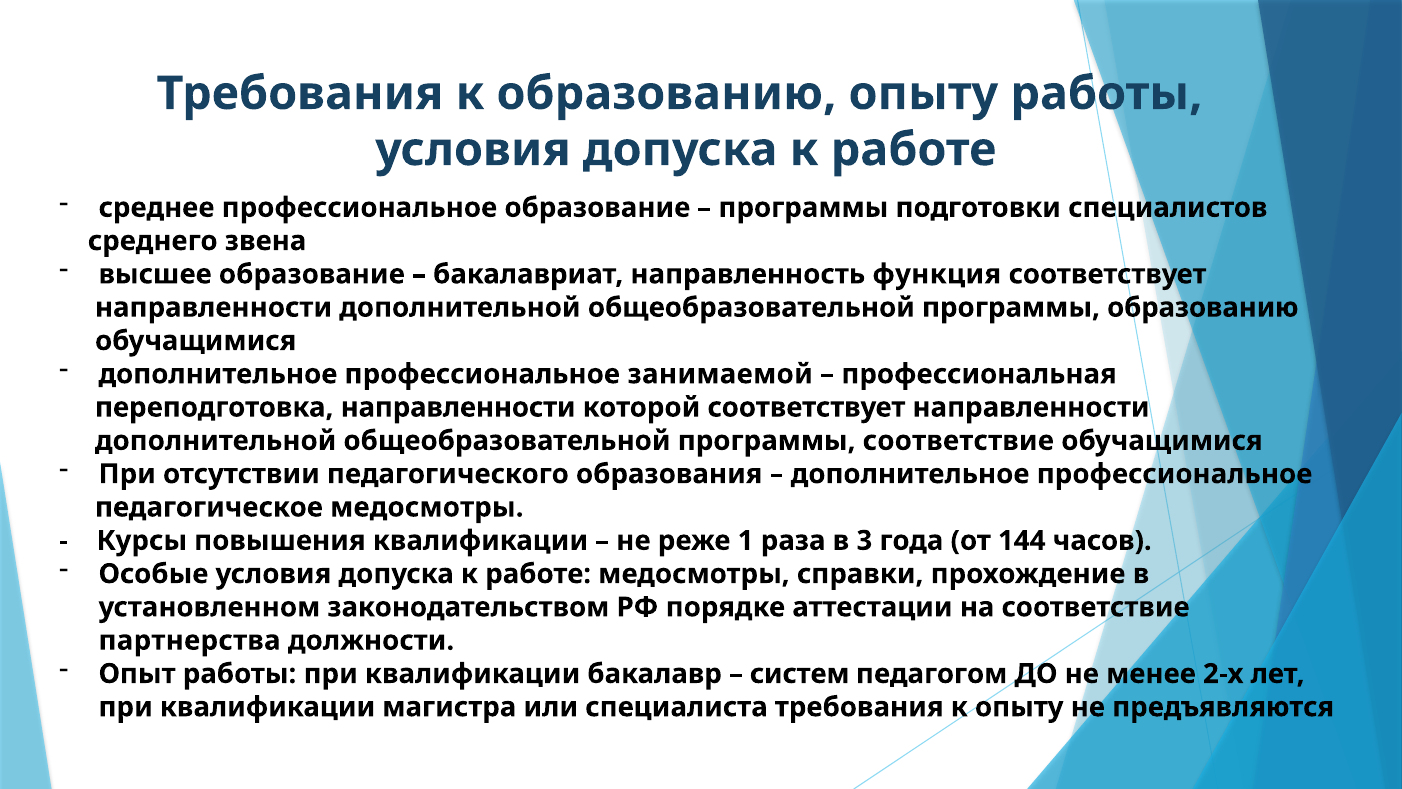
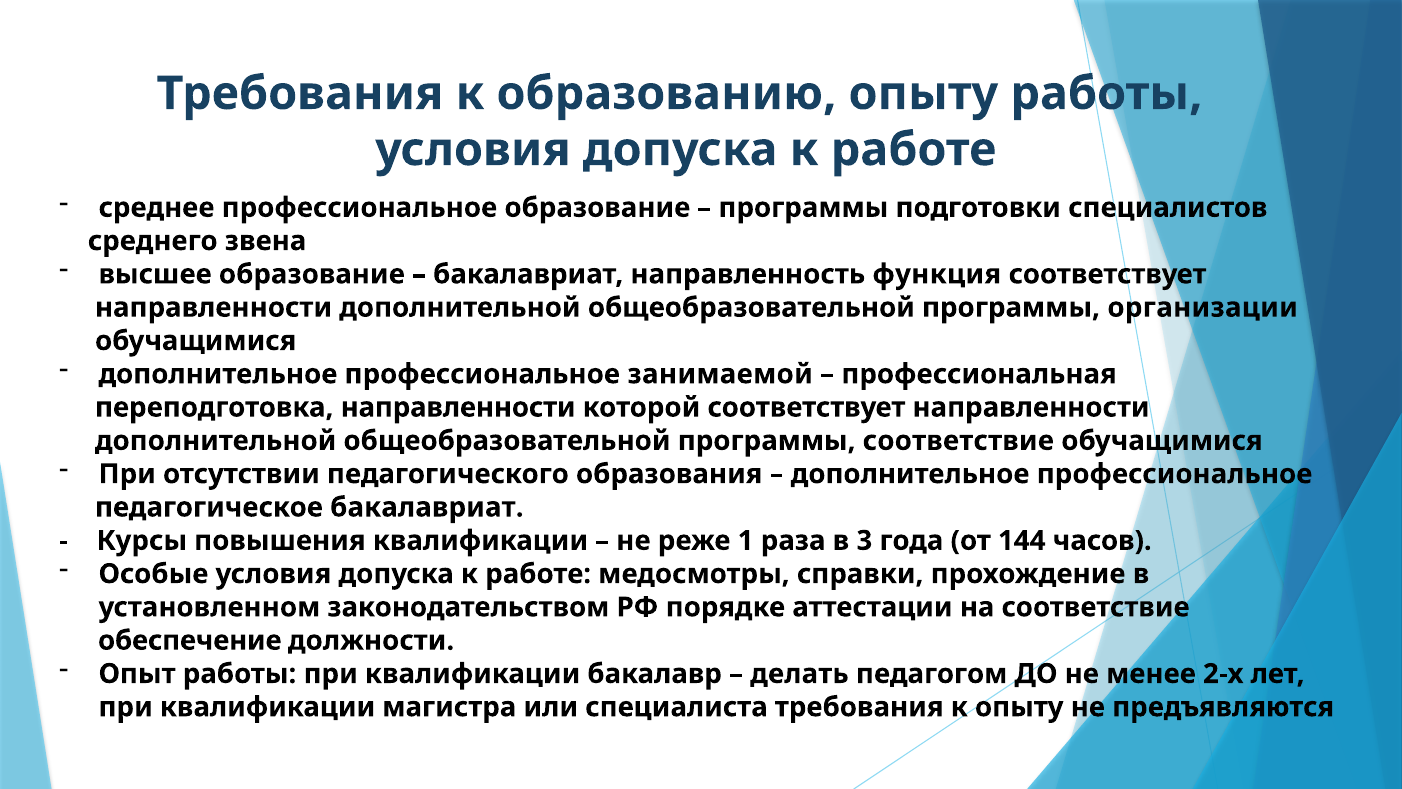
программы образованию: образованию -> организации (1203, 307)
педагогическое медосмотры: медосмотры -> бакалавриат (427, 507)
партнерства: партнерства -> обеспечение (190, 640)
систем: систем -> делать (799, 674)
